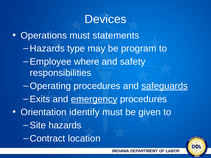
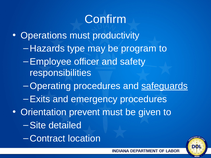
Devices: Devices -> Confirm (105, 19)
statements: statements -> productivity (116, 35)
where: where -> officer (87, 62)
emergency underline: present -> none (94, 99)
identify: identify -> prevent (84, 112)
Site hazards: hazards -> detailed (65, 126)
